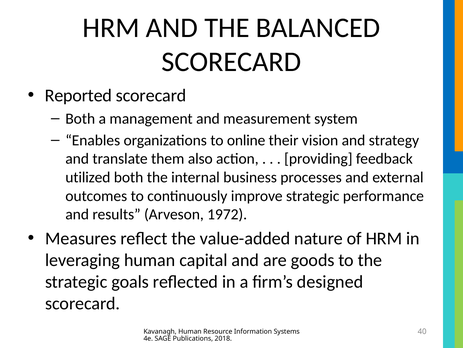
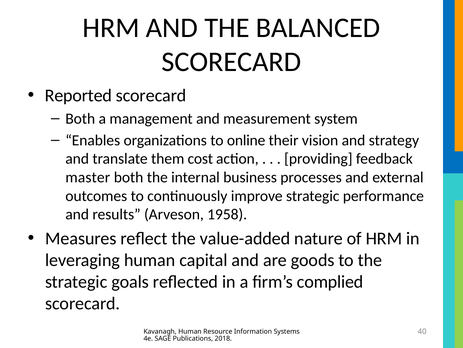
also: also -> cost (200, 159)
utilized: utilized -> master (88, 177)
1972: 1972 -> 1958 (227, 214)
designed: designed -> complied (330, 281)
